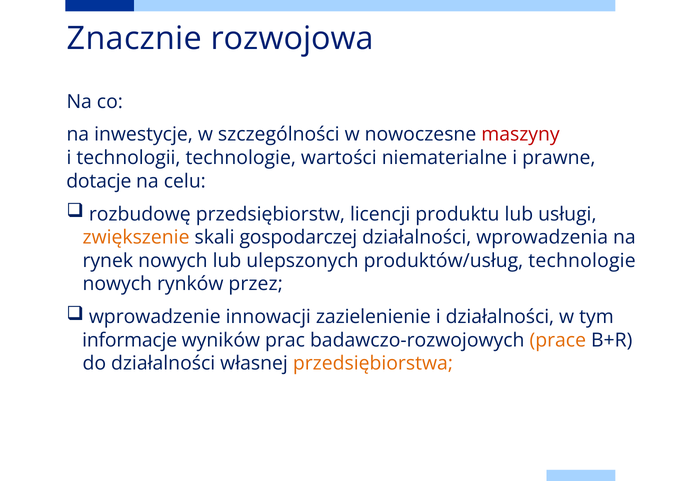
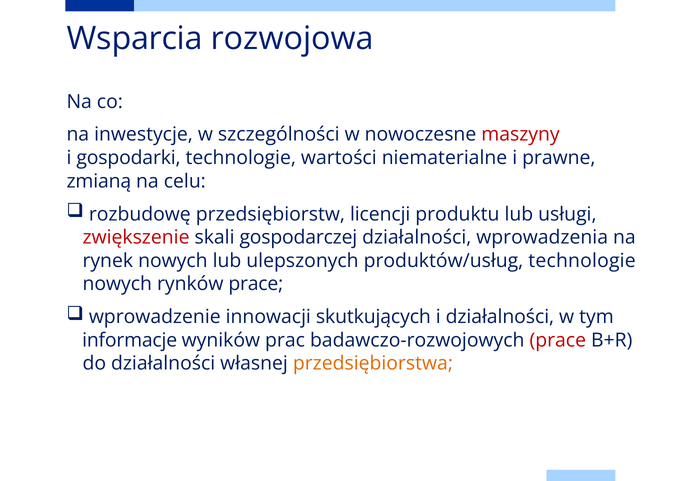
Znacznie: Znacznie -> Wsparcia (135, 39)
technologii: technologii -> gospodarki (128, 158)
dotacje: dotacje -> zmianą (99, 181)
zwiększenie colour: orange -> red (136, 237)
rynków przez: przez -> prace (256, 284)
zazielenienie: zazielenienie -> skutkujących (373, 317)
prace colour: orange -> red (558, 340)
